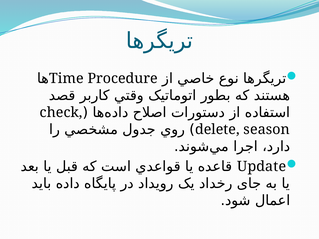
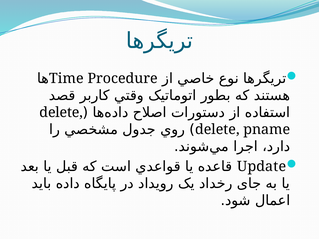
check: check -> delete (61, 113)
season: season -> pname (267, 130)
